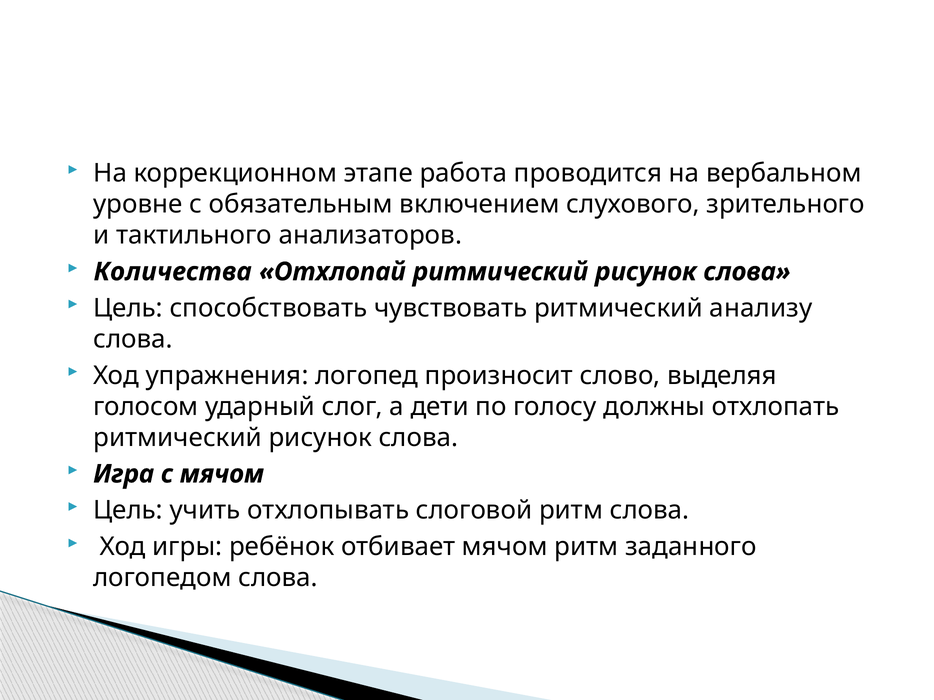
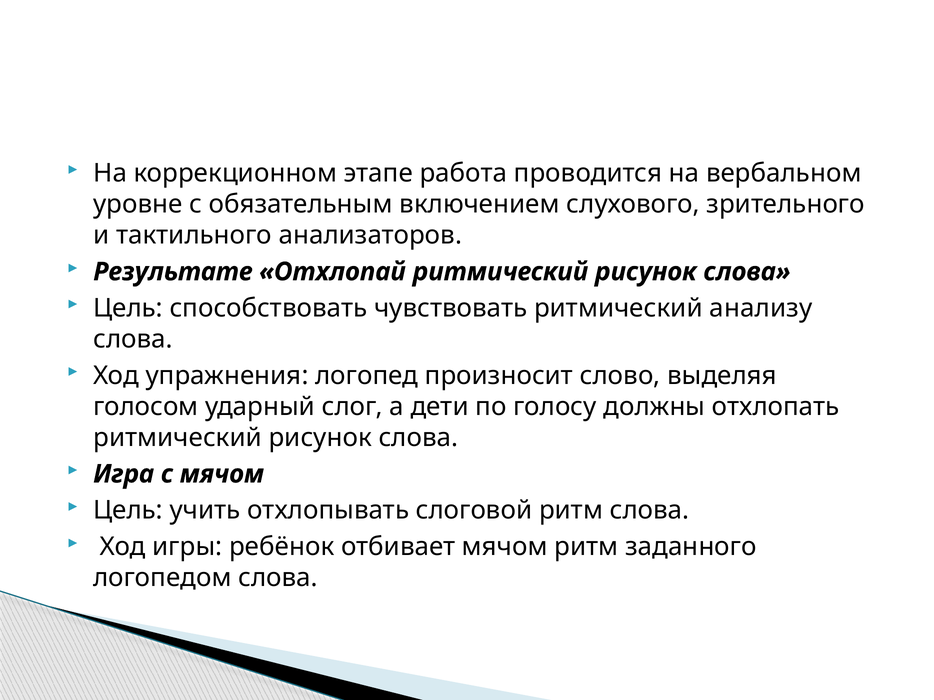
Количества: Количества -> Результате (173, 272)
